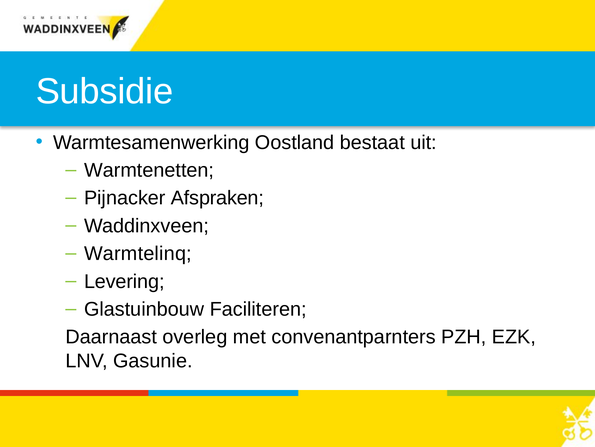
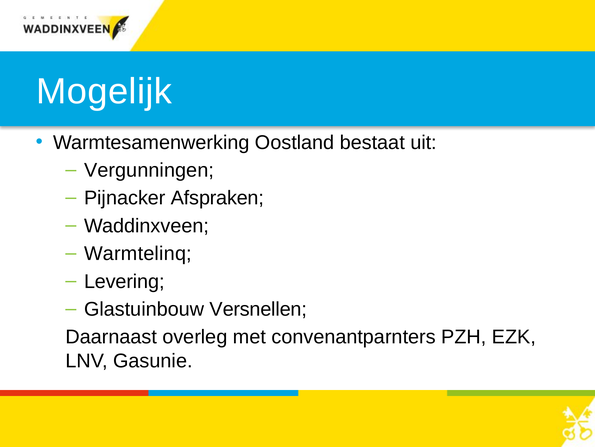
Subsidie: Subsidie -> Mogelijk (104, 91)
Warmtenetten: Warmtenetten -> Vergunningen (149, 170)
Faciliteren: Faciliteren -> Versnellen (258, 309)
